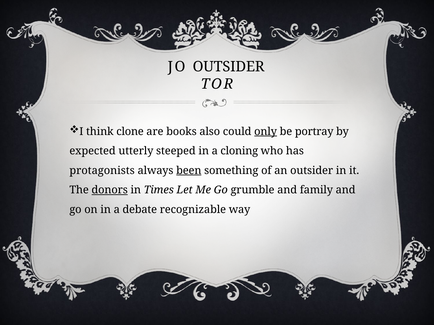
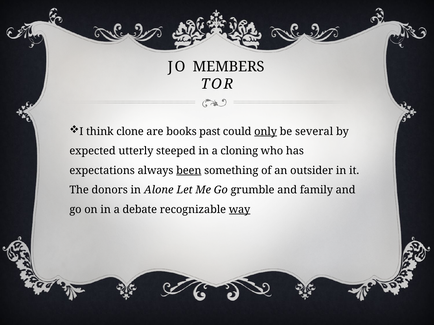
JO OUTSIDER: OUTSIDER -> MEMBERS (229, 67)
also: also -> past (210, 132)
portray: portray -> several (314, 132)
protagonists: protagonists -> expectations (102, 171)
donors underline: present -> none (110, 190)
Times: Times -> Alone (159, 190)
way underline: none -> present (240, 210)
